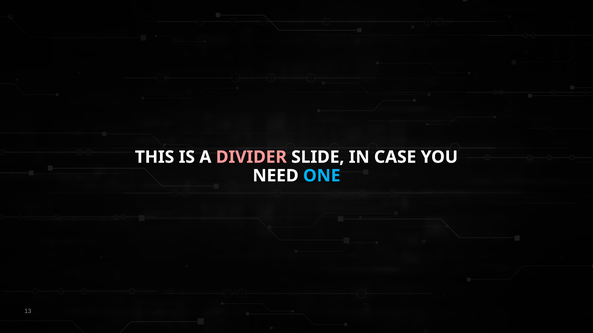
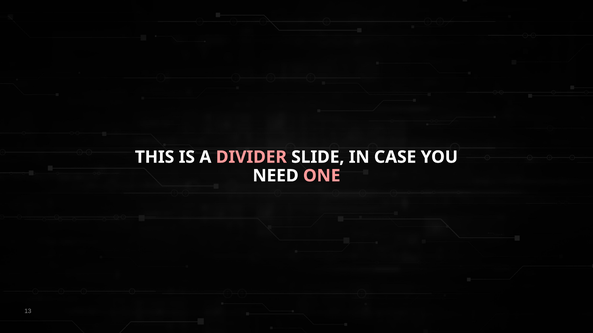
ONE colour: light blue -> pink (322, 176)
